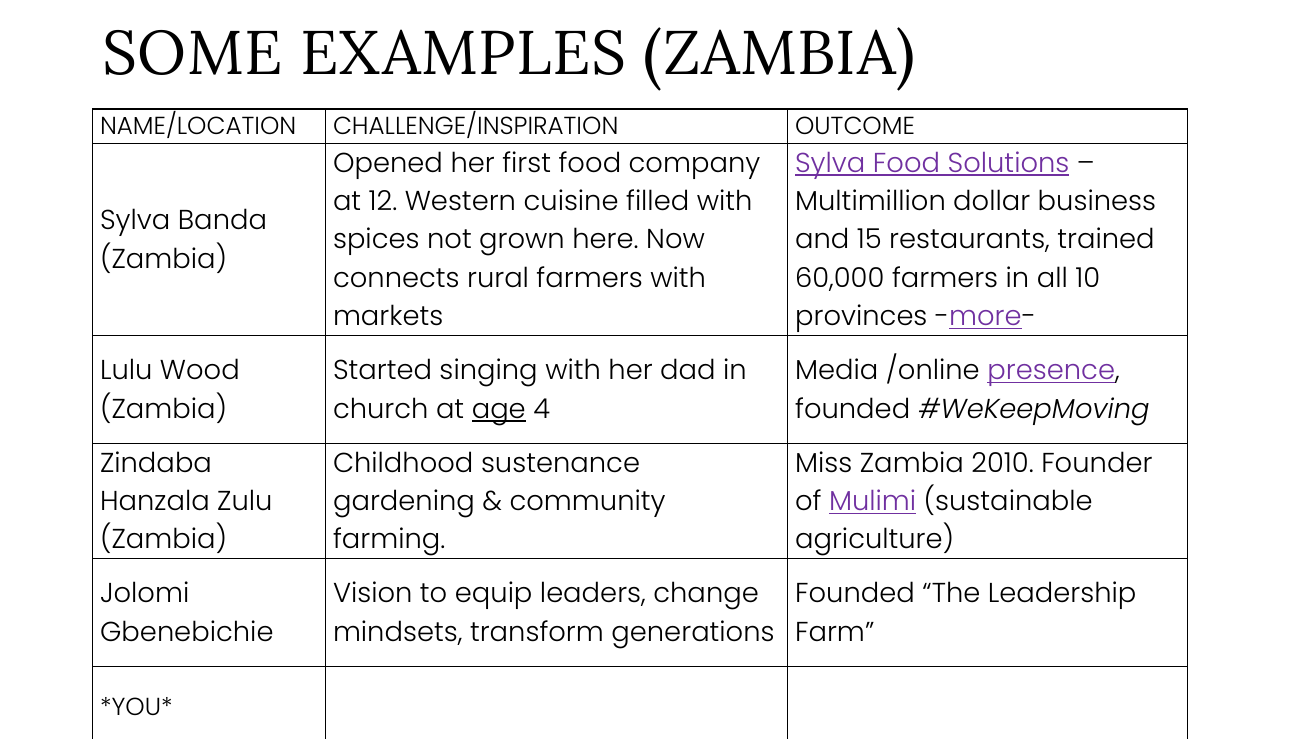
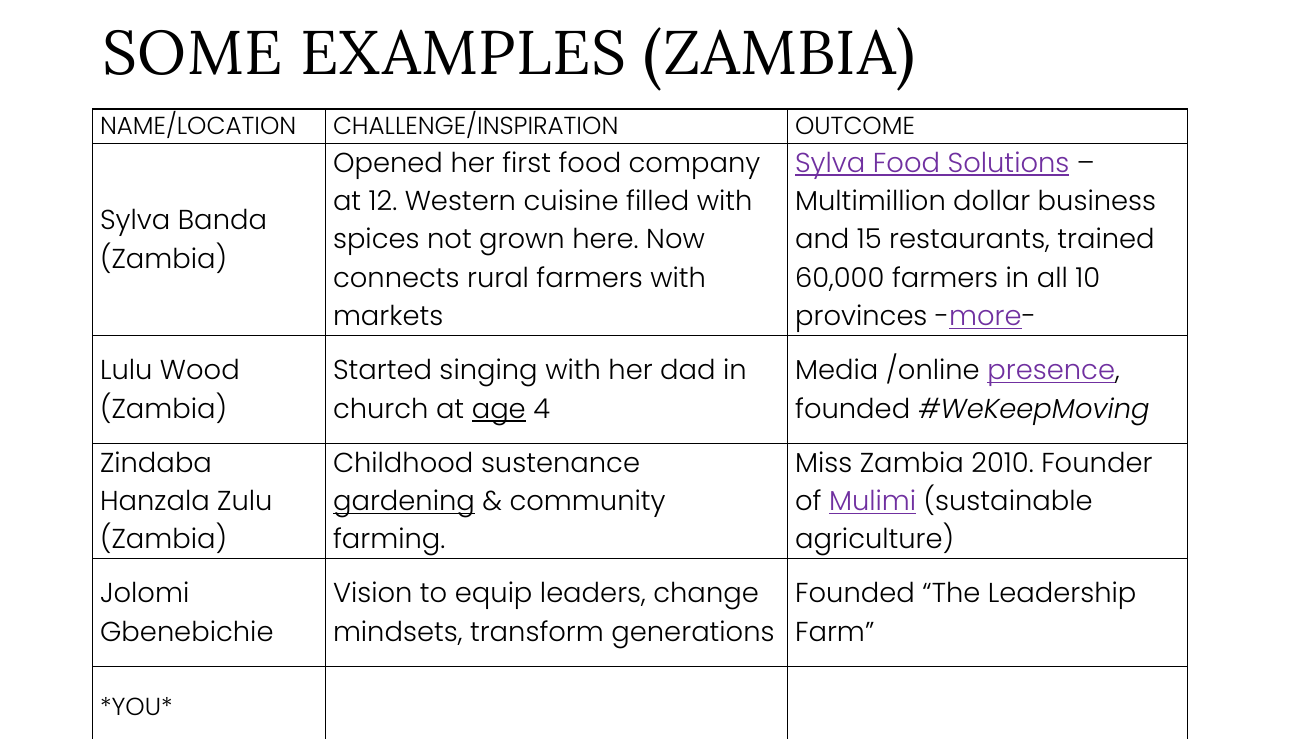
gardening underline: none -> present (404, 501)
